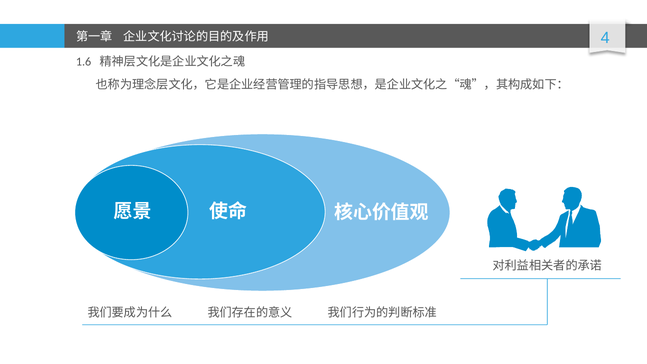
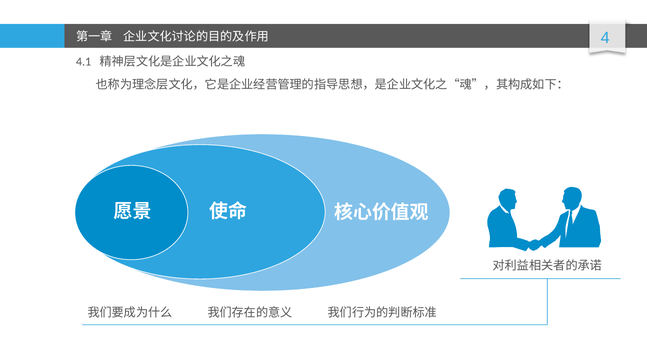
1.6: 1.6 -> 4.1 (84, 62)
